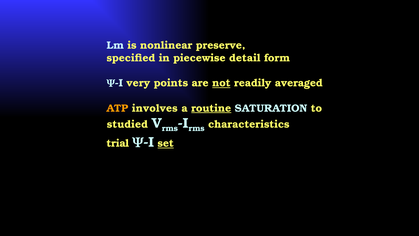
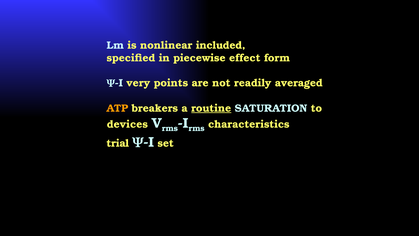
preserve: preserve -> included (221, 45)
detail: detail -> effect (245, 58)
not underline: present -> none (221, 83)
involves: involves -> breakers (155, 108)
studied: studied -> devices (127, 124)
set underline: present -> none (166, 143)
